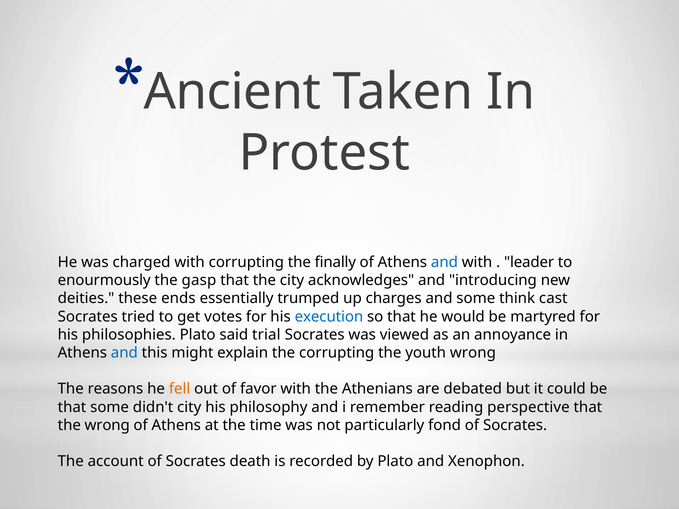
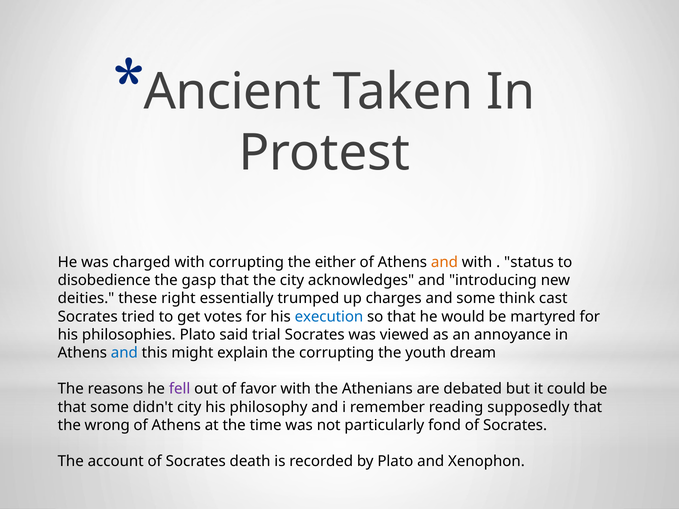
finally: finally -> either (335, 262)
and colour: blue -> orange (444, 262)
leader: leader -> status (529, 262)
enourmously: enourmously -> disobedience (104, 281)
ends: ends -> right (178, 299)
youth wrong: wrong -> dream (473, 353)
fell colour: orange -> purple (180, 389)
perspective: perspective -> supposedly (528, 407)
